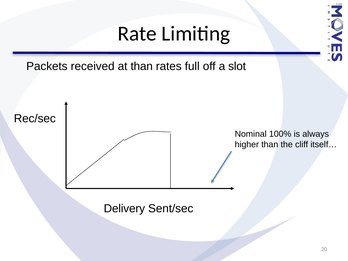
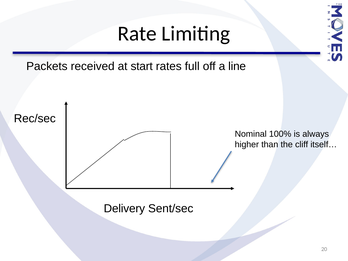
at than: than -> start (142, 66)
slot: slot -> line (237, 66)
